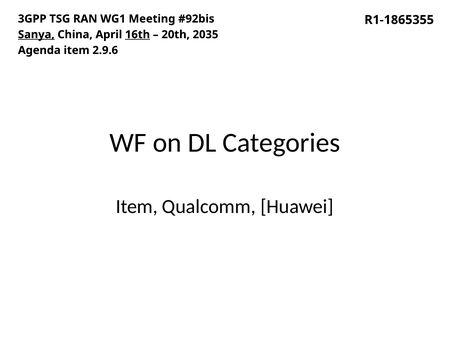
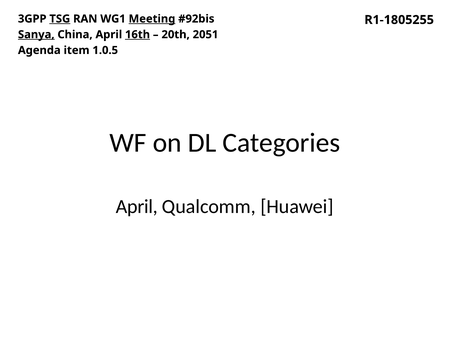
TSG underline: none -> present (60, 19)
Meeting underline: none -> present (152, 19)
R1-1865355: R1-1865355 -> R1-1805255 (399, 20)
2035: 2035 -> 2051 (206, 35)
2.9.6: 2.9.6 -> 1.0.5 (105, 50)
Item: Item -> April (137, 207)
